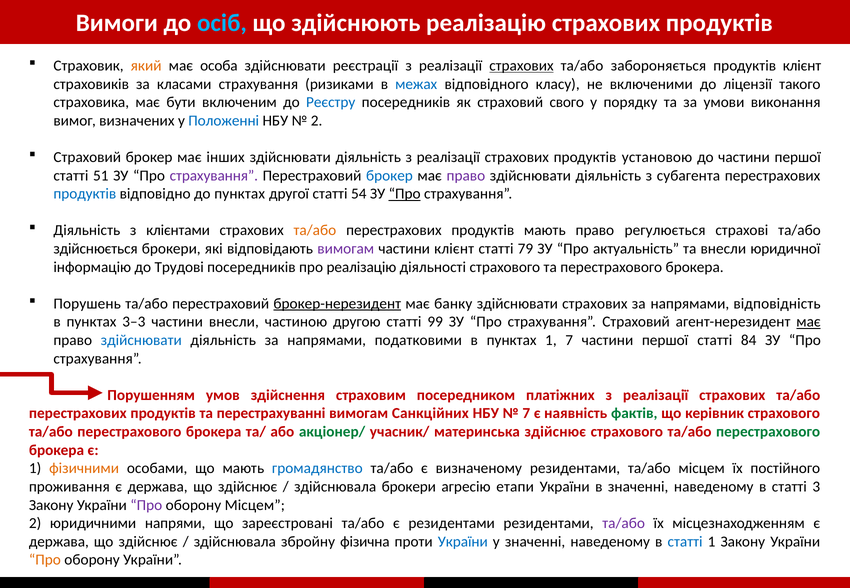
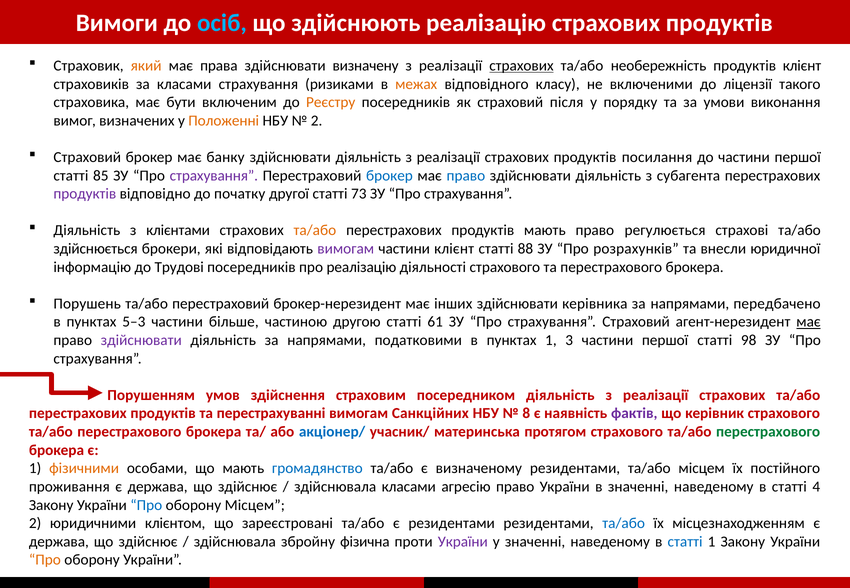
особа: особа -> права (219, 66)
реєстрації: реєстрації -> визначену (366, 66)
забороняється: забороняється -> необережність (659, 66)
межах colour: blue -> orange (416, 84)
Реєстру colour: blue -> orange (331, 102)
свого: свого -> після (567, 102)
Положенні colour: blue -> orange (224, 121)
інших: інших -> банку (226, 157)
установою: установою -> посилання (657, 157)
51: 51 -> 85 (101, 176)
право colour: purple -> blue (466, 176)
продуктів colour: blue -> purple (85, 194)
до пунктах: пунктах -> початку (240, 194)
54: 54 -> 73 (359, 194)
Про underline: present -> none (405, 194)
79: 79 -> 88 (525, 249)
актуальність: актуальність -> розрахунків (636, 249)
брокер-нерезидент underline: present -> none (337, 304)
банку: банку -> інших (453, 304)
здійснювати страхових: страхових -> керівника (595, 304)
відповідність: відповідність -> передбачено (777, 304)
3–3: 3–3 -> 5–3 (134, 322)
частини внесли: внесли -> більше (234, 322)
99: 99 -> 61 (435, 322)
здійснювати colour: blue -> purple (141, 340)
1 7: 7 -> 3 (569, 340)
84: 84 -> 98 (749, 340)
посередником платіжних: платіжних -> діяльність (560, 395)
7: 7 -> 8 (526, 414)
фактів colour: green -> purple (634, 414)
акціонер/ colour: green -> blue (332, 432)
материнська здійснює: здійснює -> протягом (555, 432)
здійснювала брокери: брокери -> класами (409, 487)
агресію етапи: етапи -> право (515, 487)
3: 3 -> 4 (816, 487)
Про colour: purple -> blue (146, 505)
напрями: напрями -> клієнтом (175, 524)
та/або colour: purple -> blue (624, 524)
України colour: blue -> purple (463, 542)
